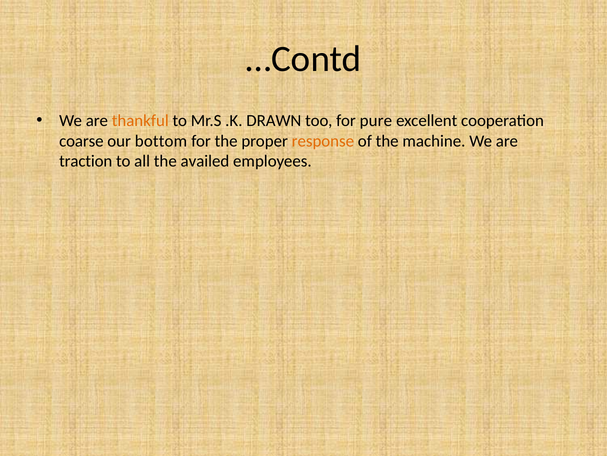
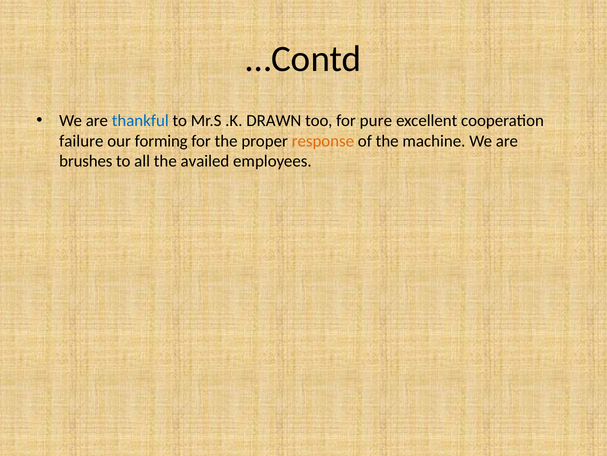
thankful colour: orange -> blue (140, 121)
coarse: coarse -> failure (81, 141)
bottom: bottom -> forming (161, 141)
traction: traction -> brushes (86, 161)
